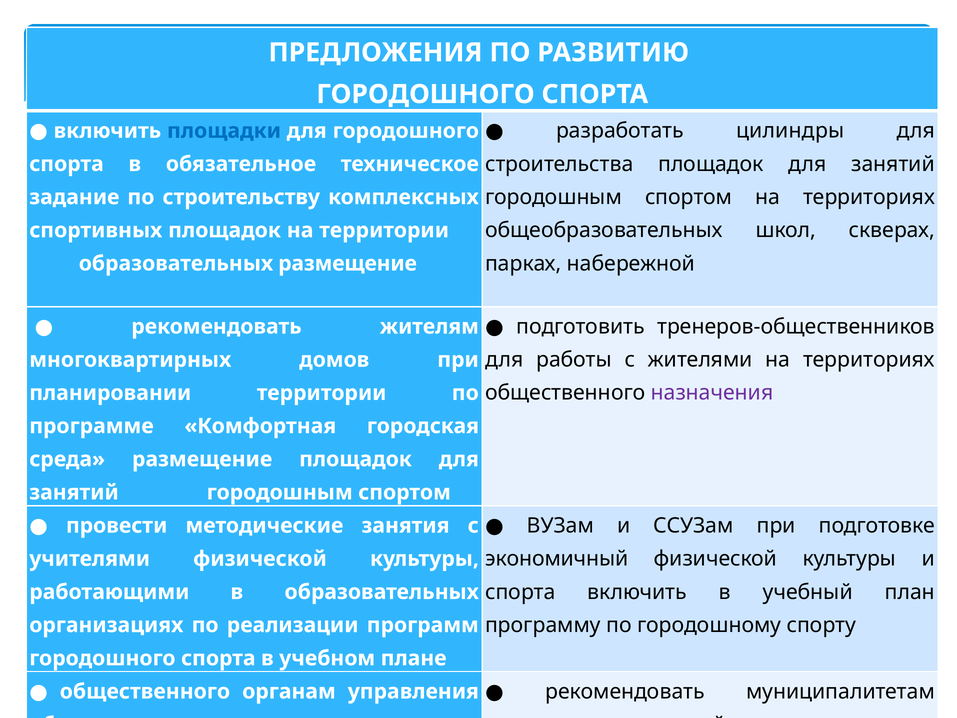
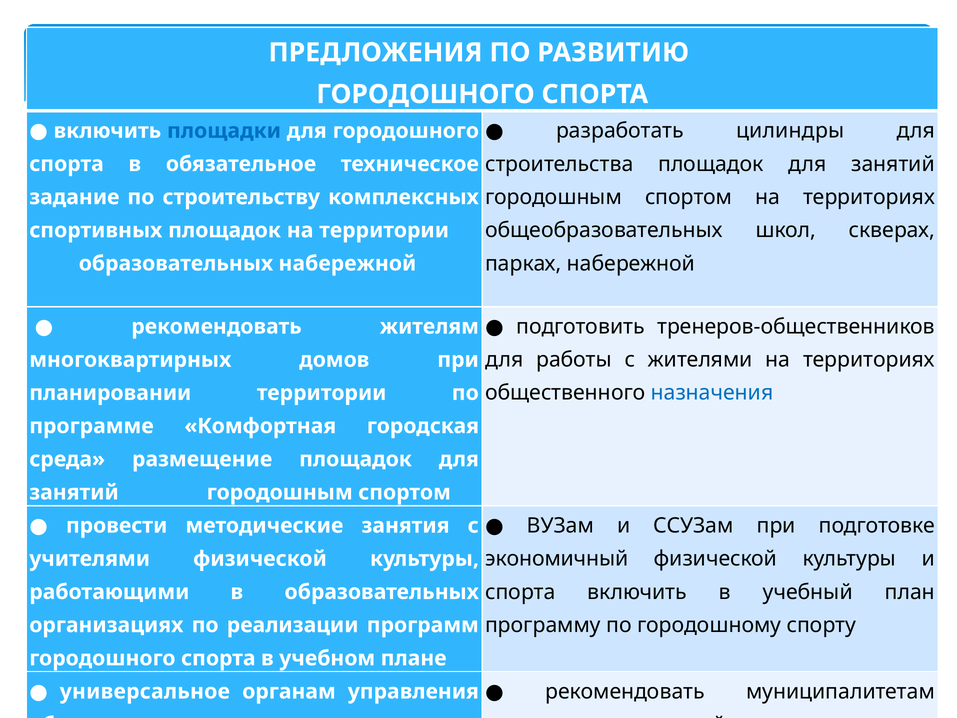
образовательных размещение: размещение -> набережной (347, 263)
назначения colour: purple -> blue (712, 393)
общественного: общественного -> универсальное (145, 691)
